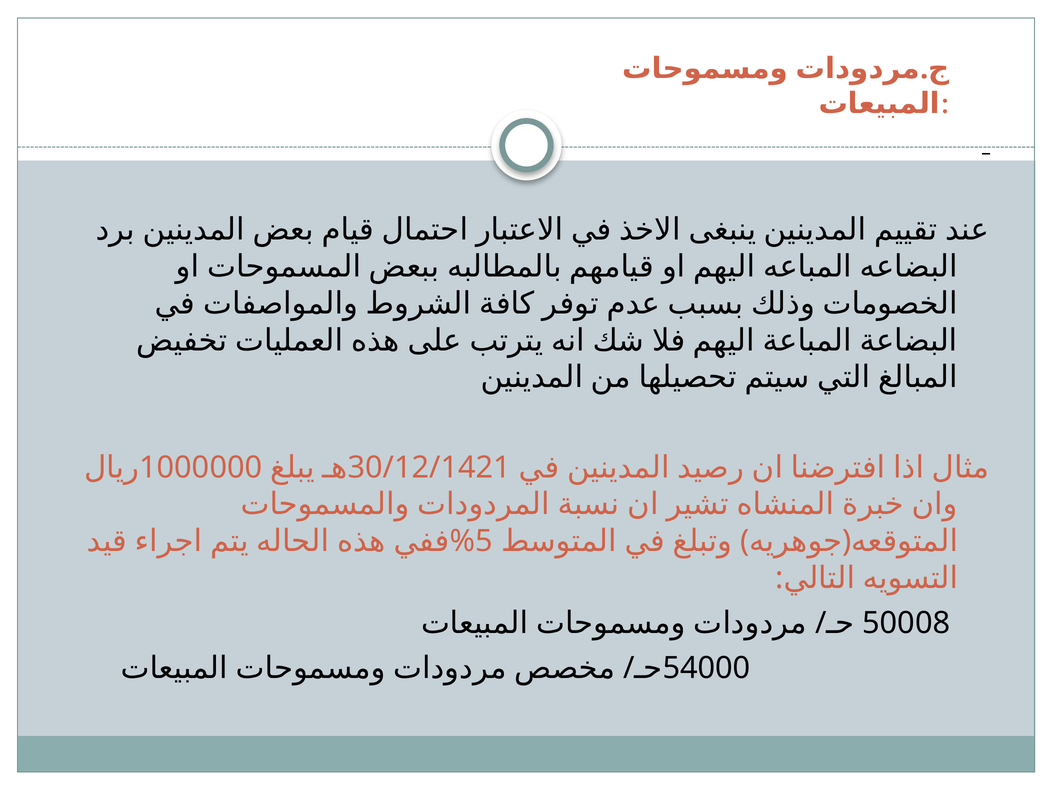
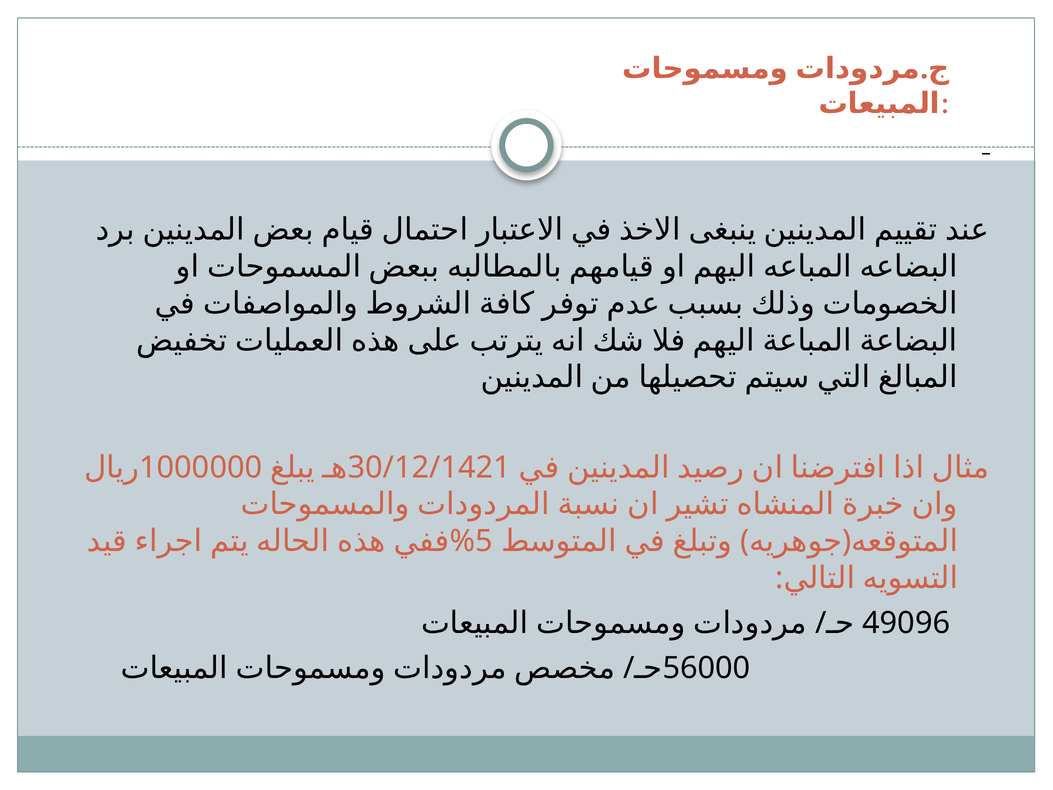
50008: 50008 -> 49096 (906, 623)
54000: 54000 -> 56000 (707, 668)
